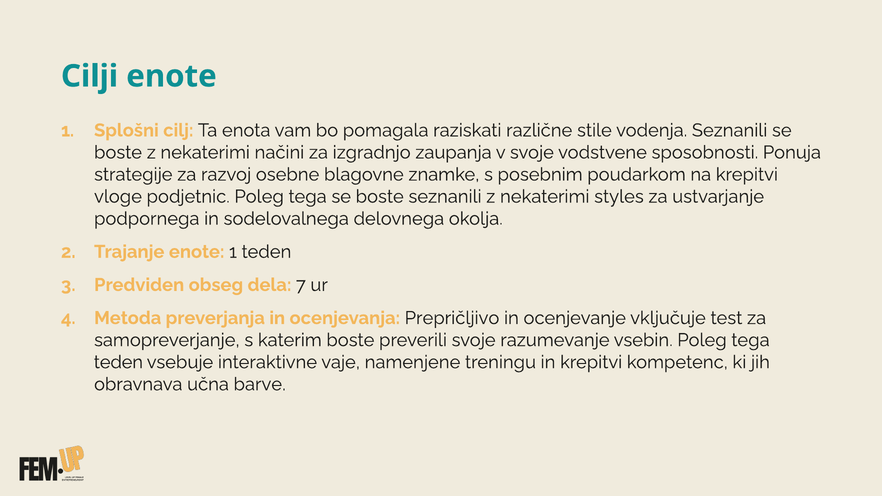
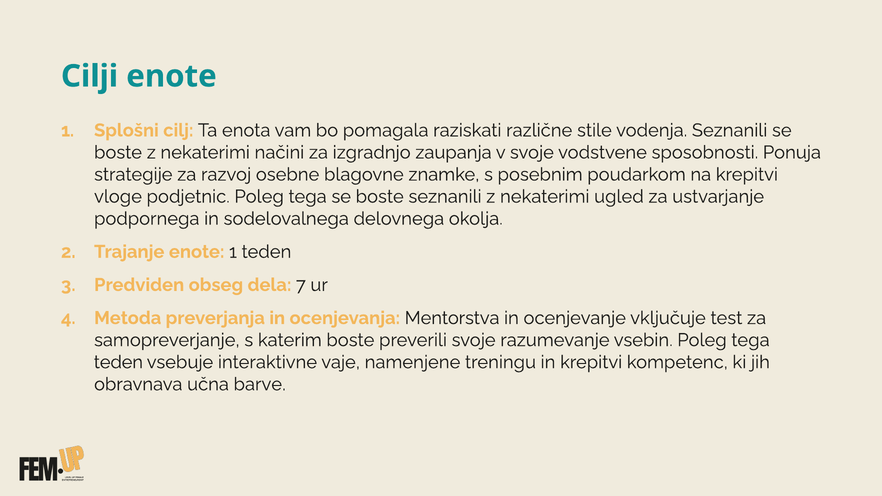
styles: styles -> ugled (619, 197)
Prepričljivo: Prepričljivo -> Mentorstva (452, 318)
